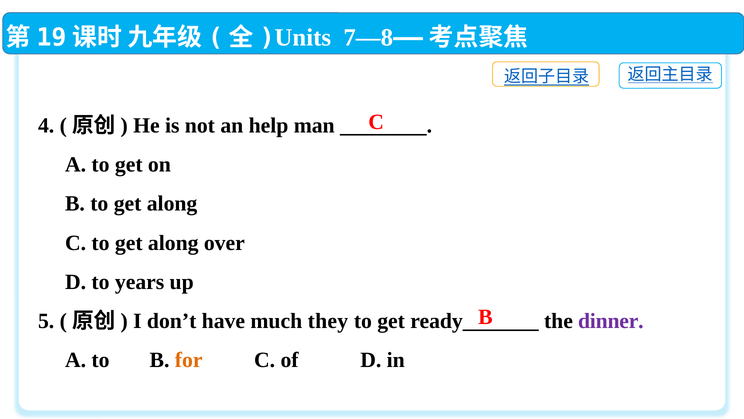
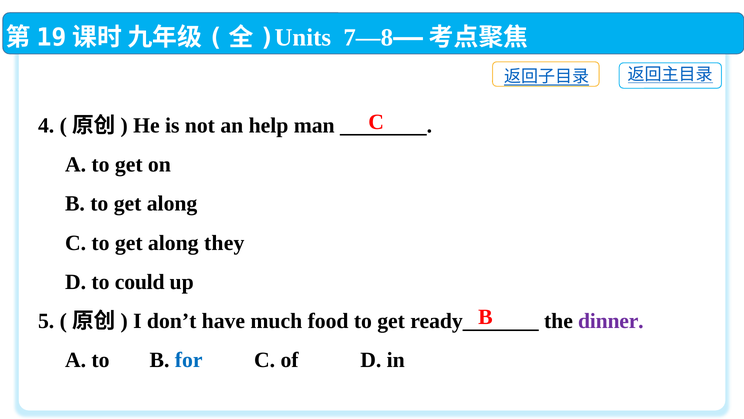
over: over -> they (224, 243)
years: years -> could (140, 282)
they: they -> food (328, 321)
for colour: orange -> blue (189, 360)
